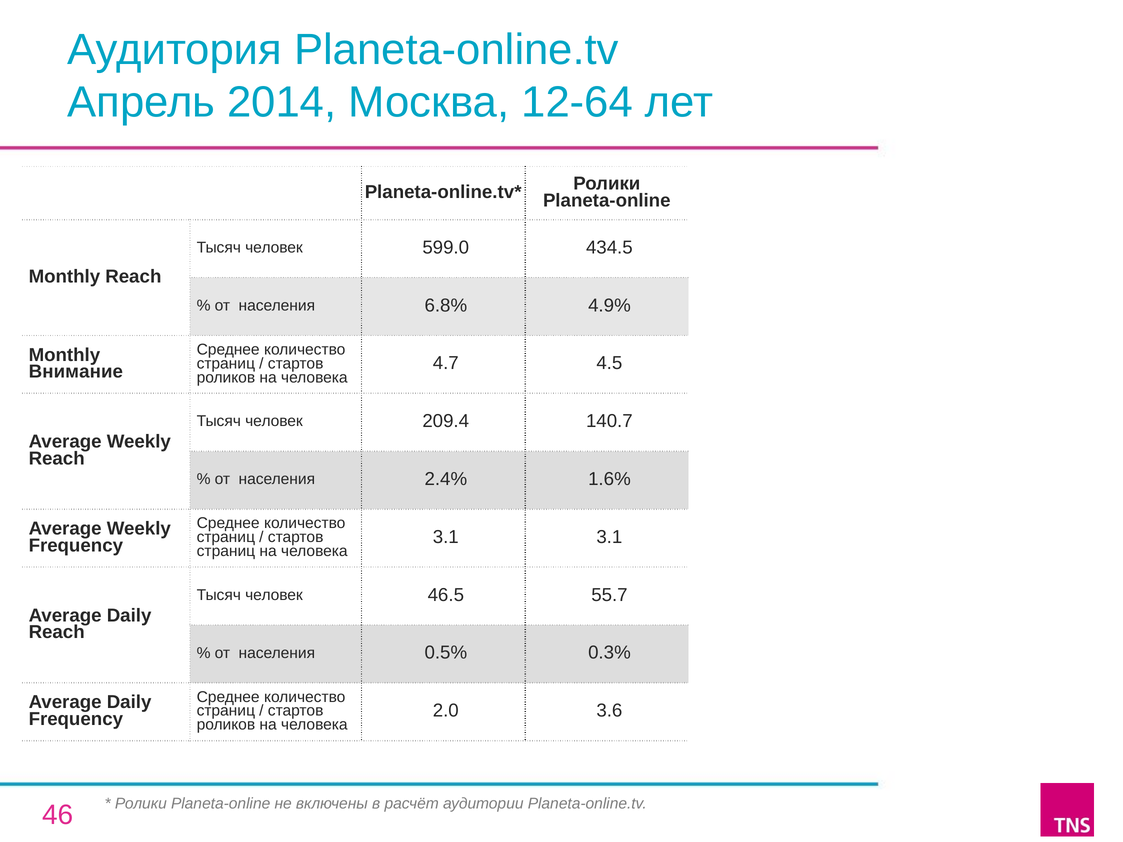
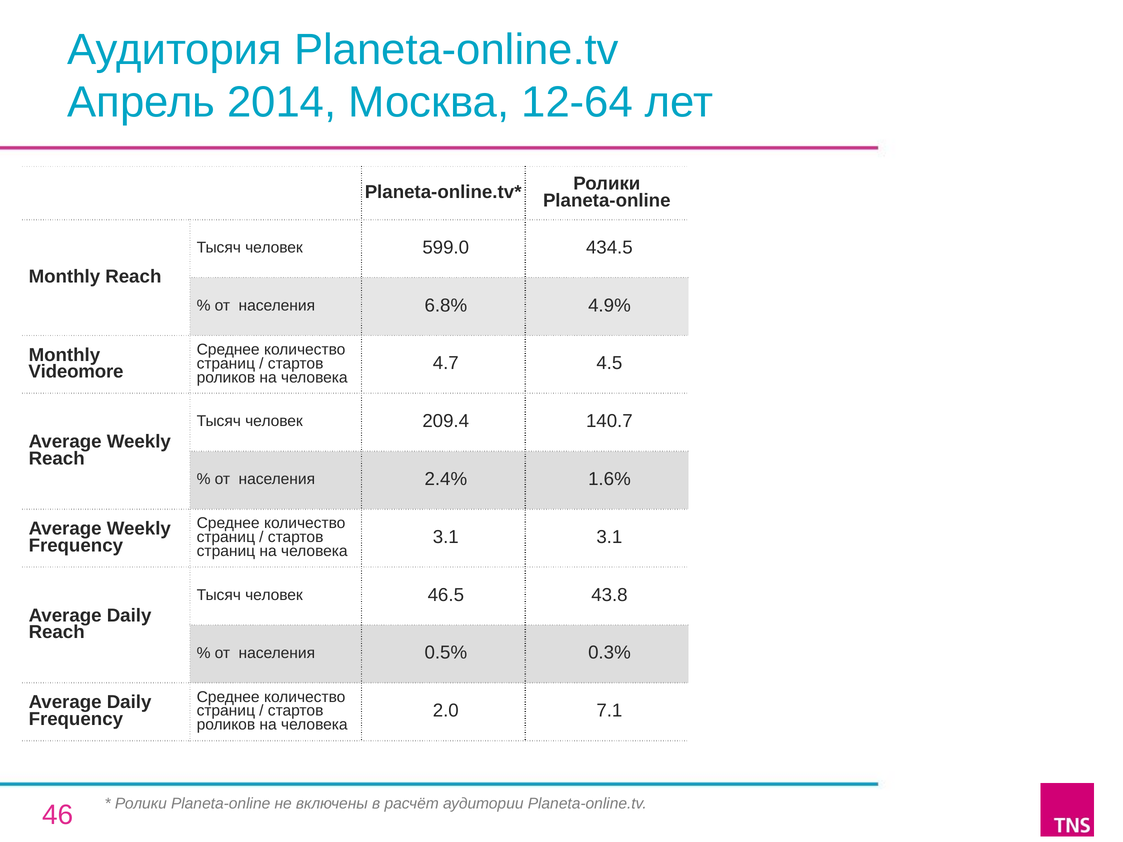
Внимание: Внимание -> Videomore (76, 372)
55.7: 55.7 -> 43.8 (609, 595)
3.6: 3.6 -> 7.1 (609, 711)
